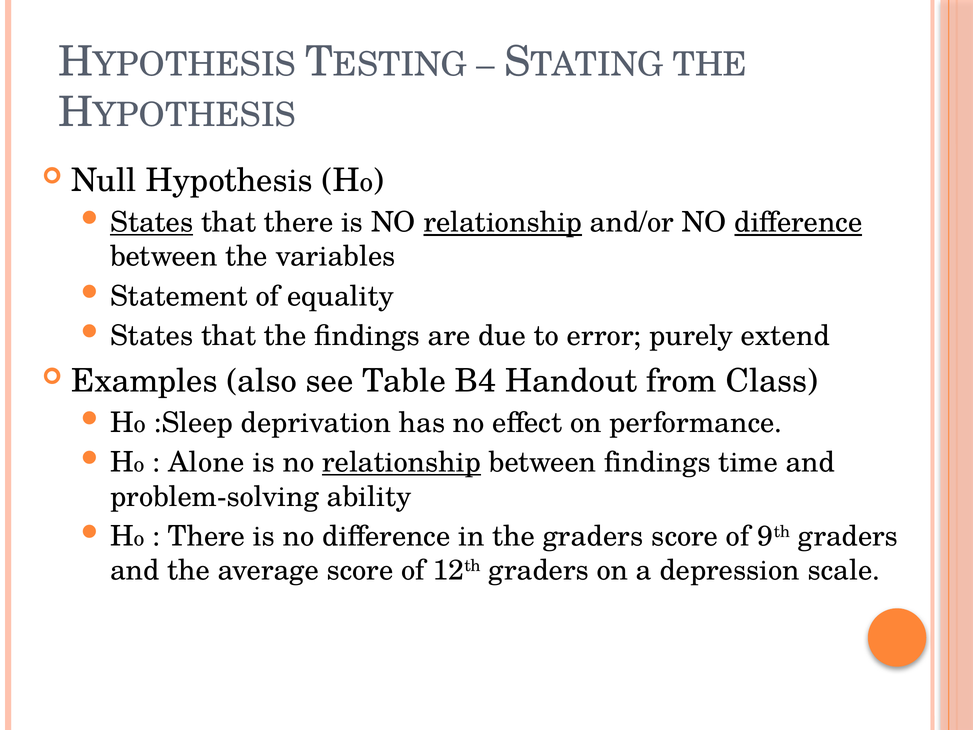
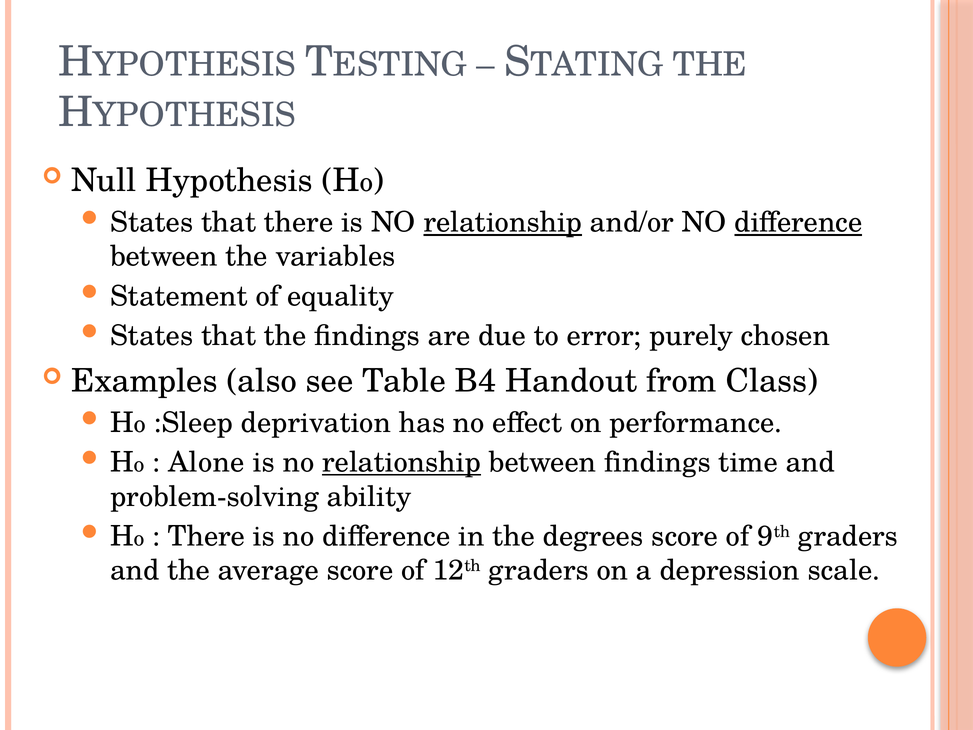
States underline: present -> none (152, 222)
extend: extend -> chosen (785, 336)
the graders: graders -> degrees (593, 536)
